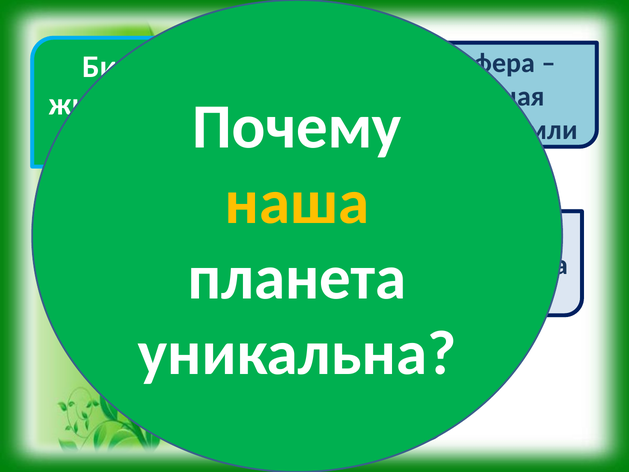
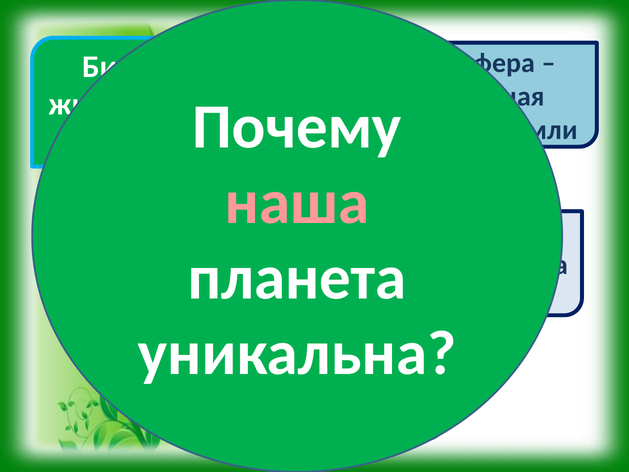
наша colour: yellow -> pink (297, 202)
